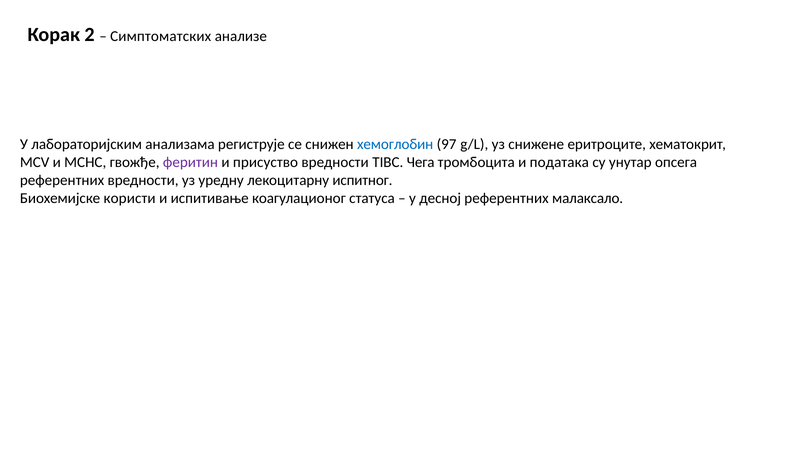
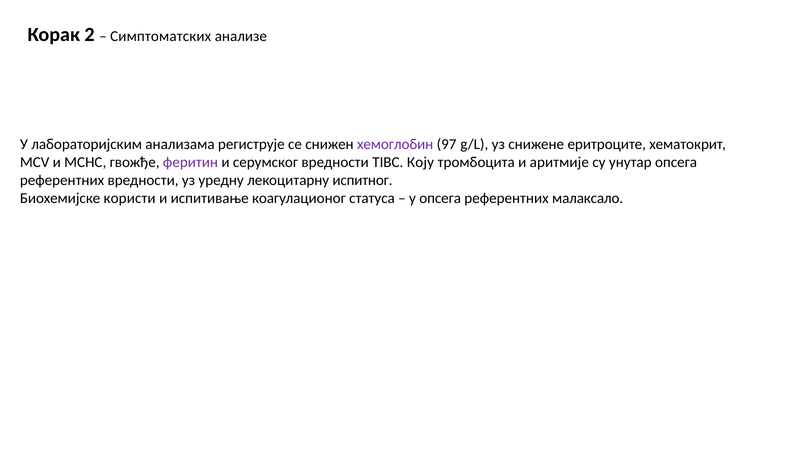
хемоглобин colour: blue -> purple (395, 144)
присуство: присуство -> серумског (266, 162)
Чега: Чега -> Коју (420, 162)
података: података -> аритмије (559, 162)
у десној: десној -> опсега (440, 198)
